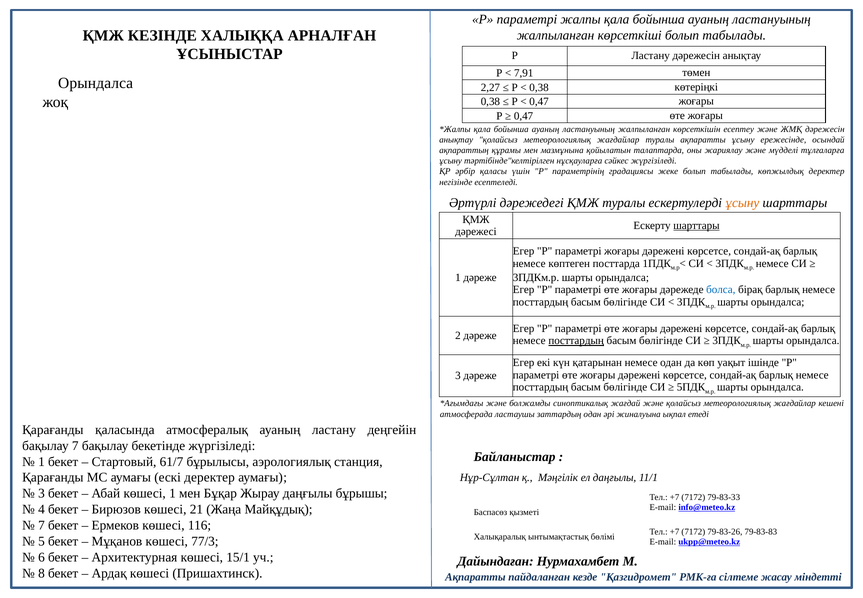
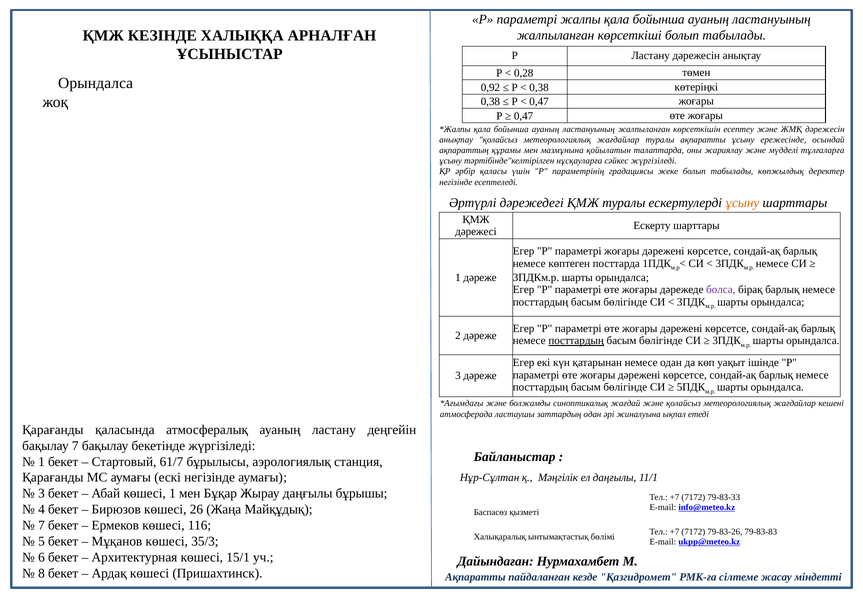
7,91: 7,91 -> 0,28 (524, 73)
2,27: 2,27 -> 0,92 (490, 87)
шарттары underline: present -> none (696, 225)
болса colour: blue -> purple (721, 289)
ескі деректер: деректер -> негізінде (210, 477)
21: 21 -> 26 (196, 509)
77/3: 77/3 -> 35/3 (205, 541)
